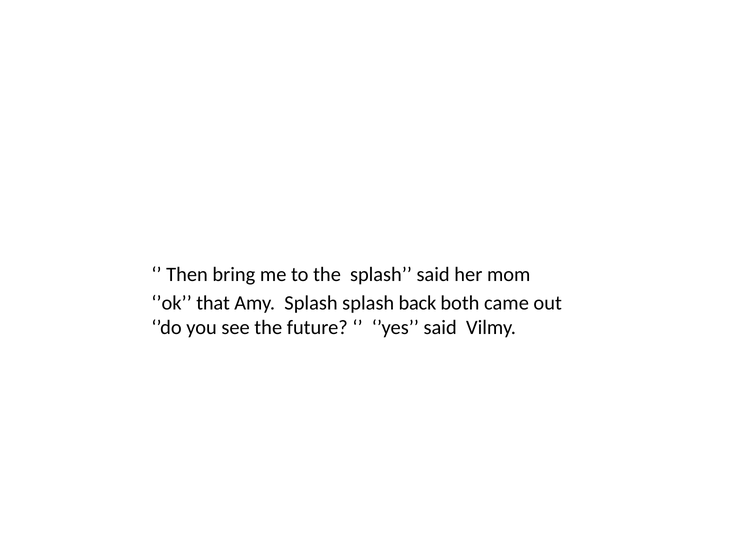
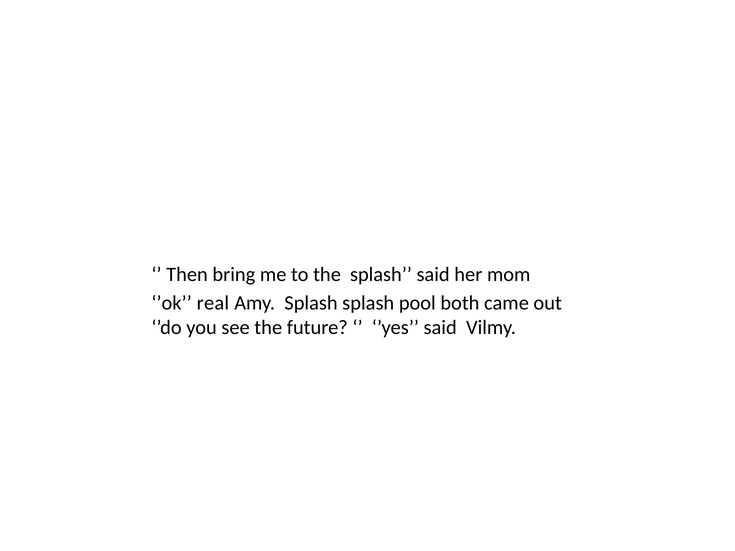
that: that -> real (213, 303)
back: back -> pool (417, 303)
